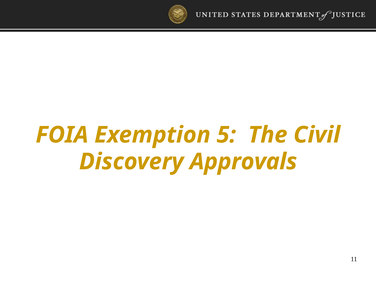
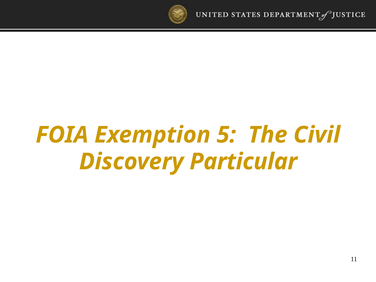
Approvals: Approvals -> Particular (243, 162)
